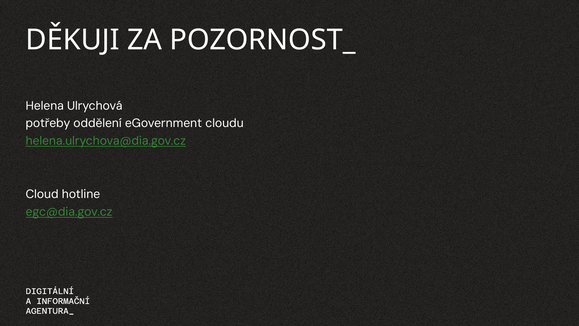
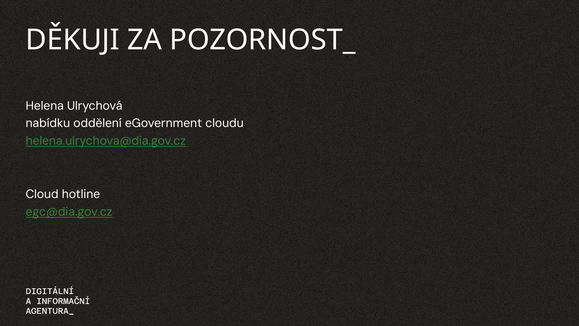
potřeby: potřeby -> nabídku (48, 123)
